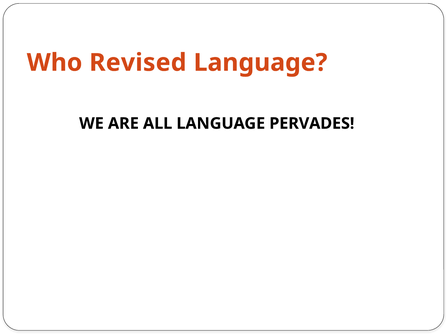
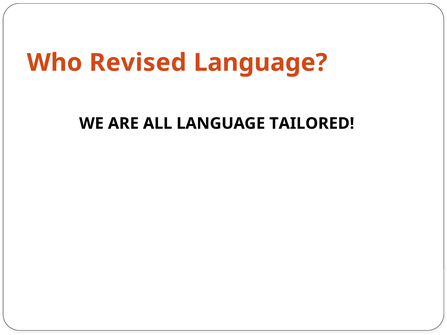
PERVADES: PERVADES -> TAILORED (312, 124)
